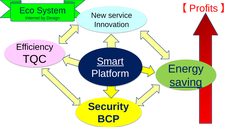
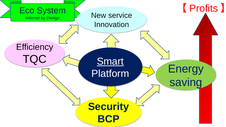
saving underline: present -> none (186, 82)
